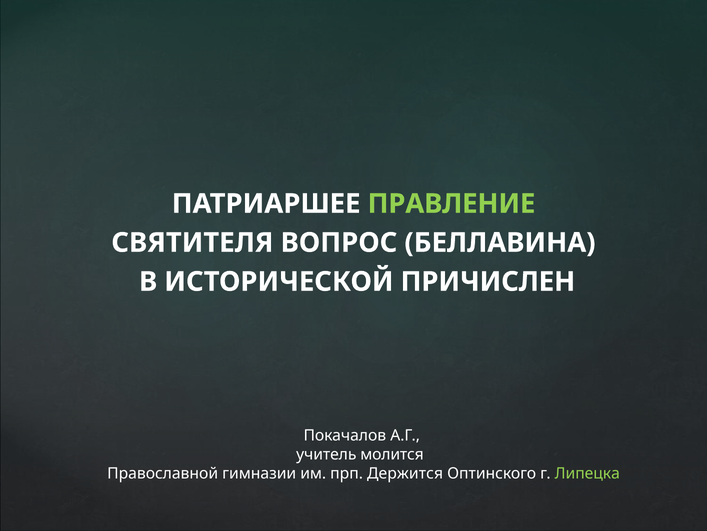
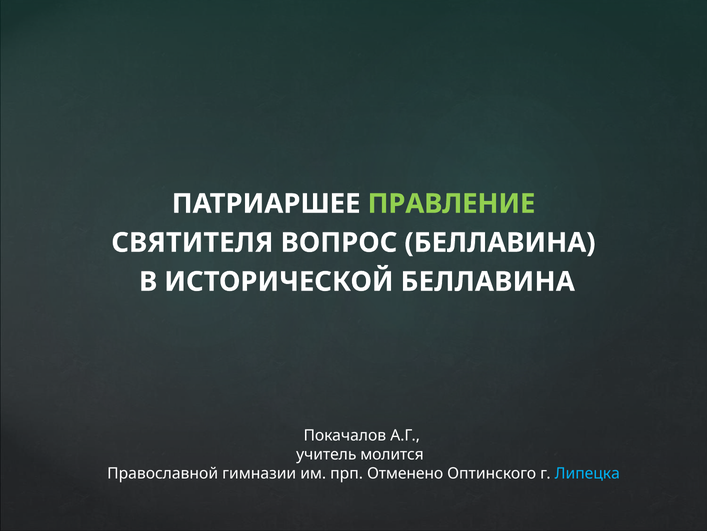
ИСТОРИЧЕСКОЙ ПРИЧИСЛЕН: ПРИЧИСЛЕН -> БЕЛЛАВИНА (488, 281)
Держится: Держится -> Отменено (405, 473)
Липецка colour: light green -> light blue (587, 473)
